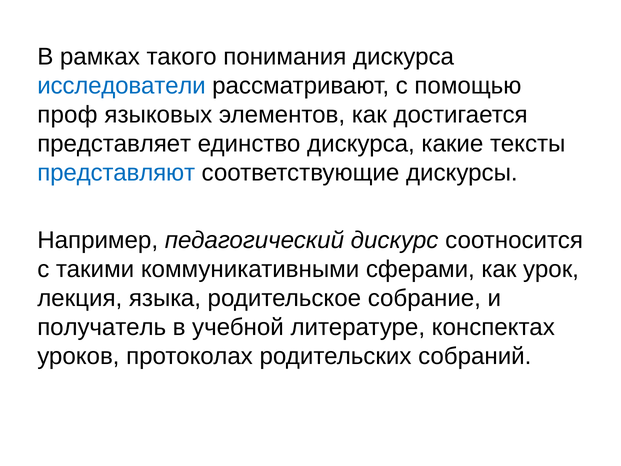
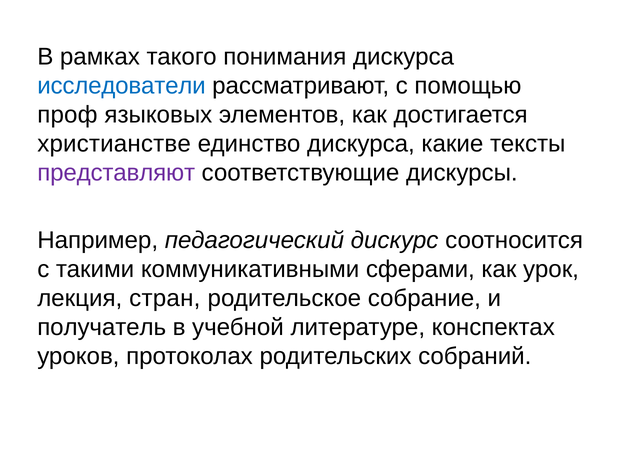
представляет: представляет -> христианстве (114, 144)
представляют colour: blue -> purple (116, 173)
языка: языка -> стран (165, 298)
